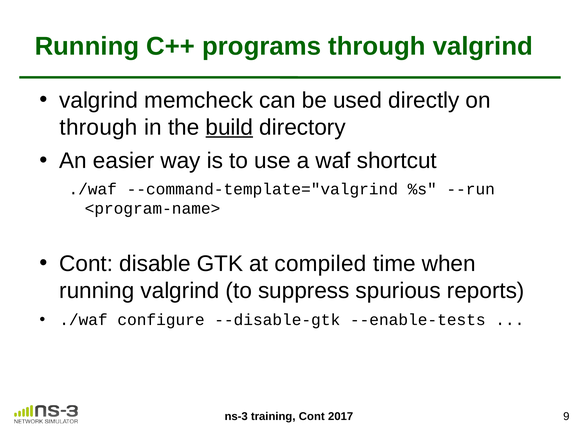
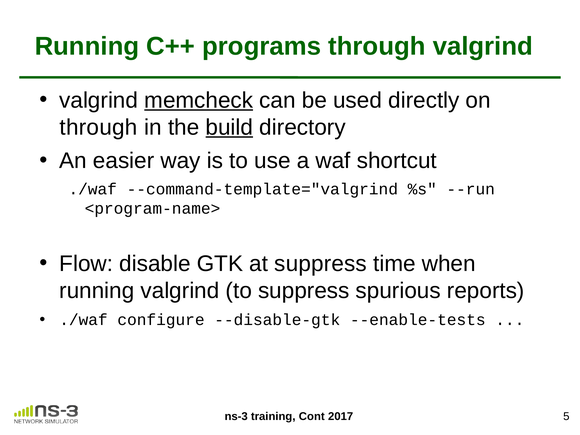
memcheck underline: none -> present (199, 100)
Cont: Cont -> Flow (86, 264)
at compiled: compiled -> suppress (321, 264)
9: 9 -> 5 (566, 416)
